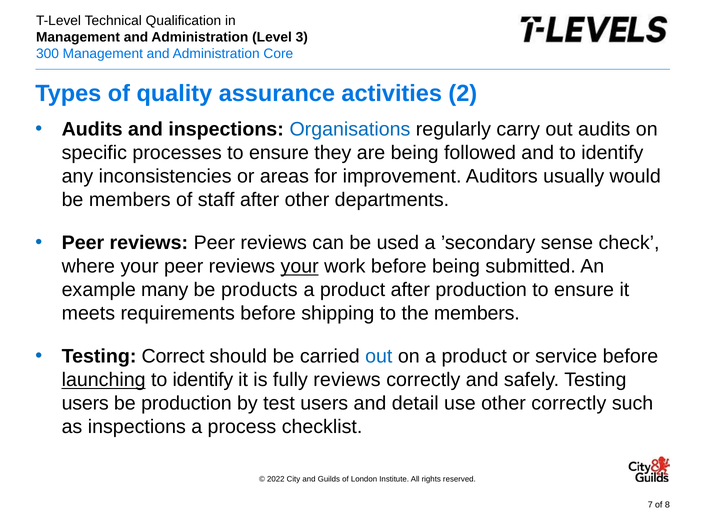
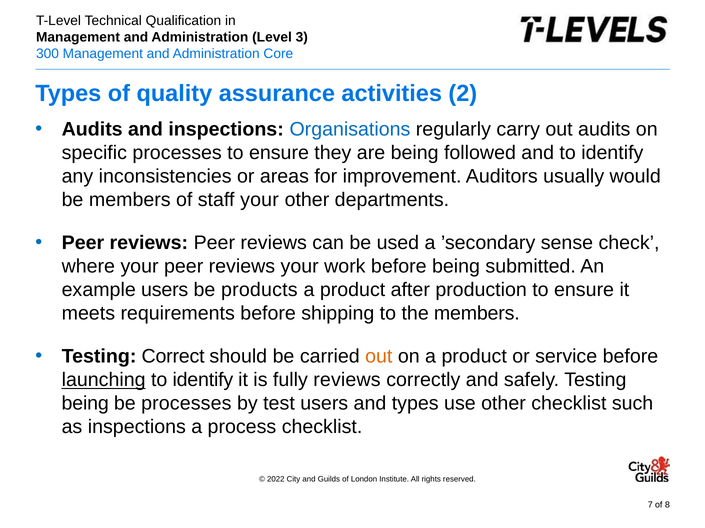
staff after: after -> your (260, 200)
your underline: present -> none (300, 267)
example many: many -> users (165, 290)
out colour: blue -> orange (379, 357)
users: users -> being (85, 404)
be production: production -> processes (186, 404)
and detail: detail -> types (415, 404)
other correctly: correctly -> checklist (569, 404)
